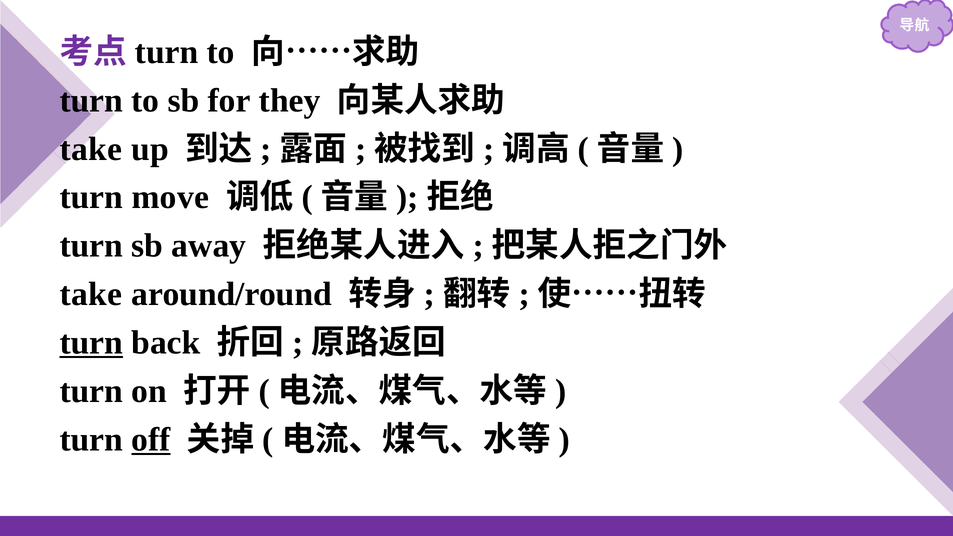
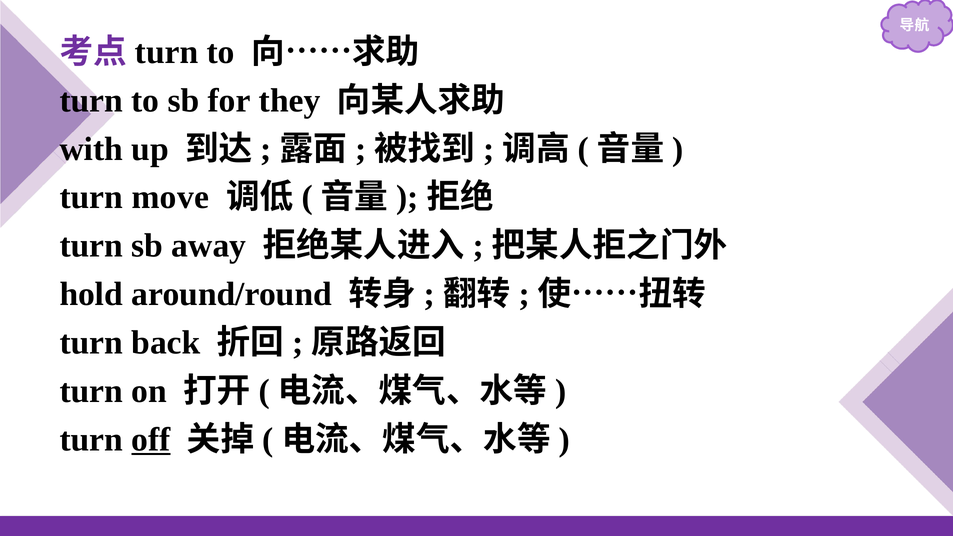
take: take -> with (91, 149)
take: take -> hold (91, 294)
turn underline: present -> none (91, 343)
